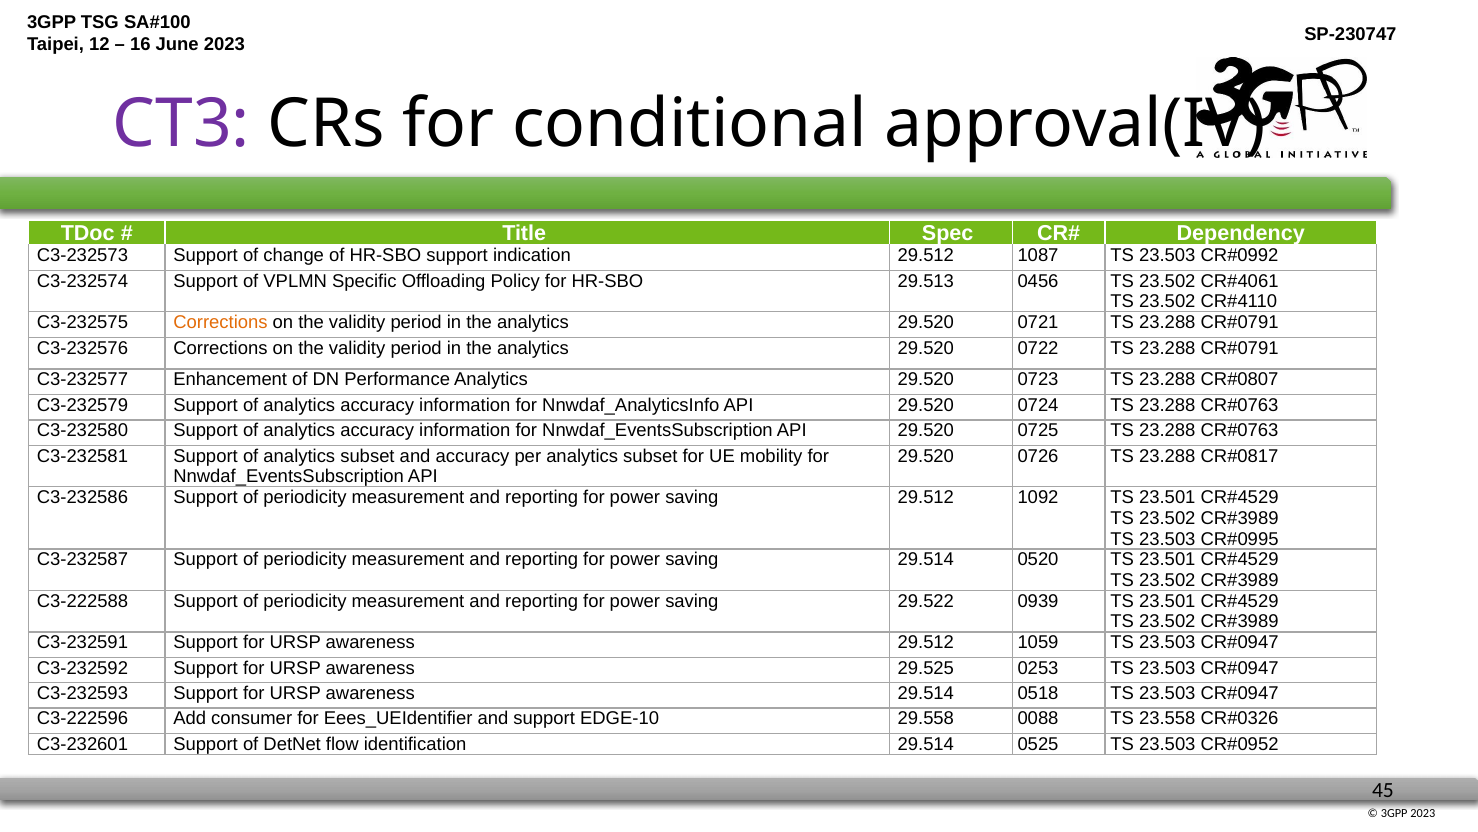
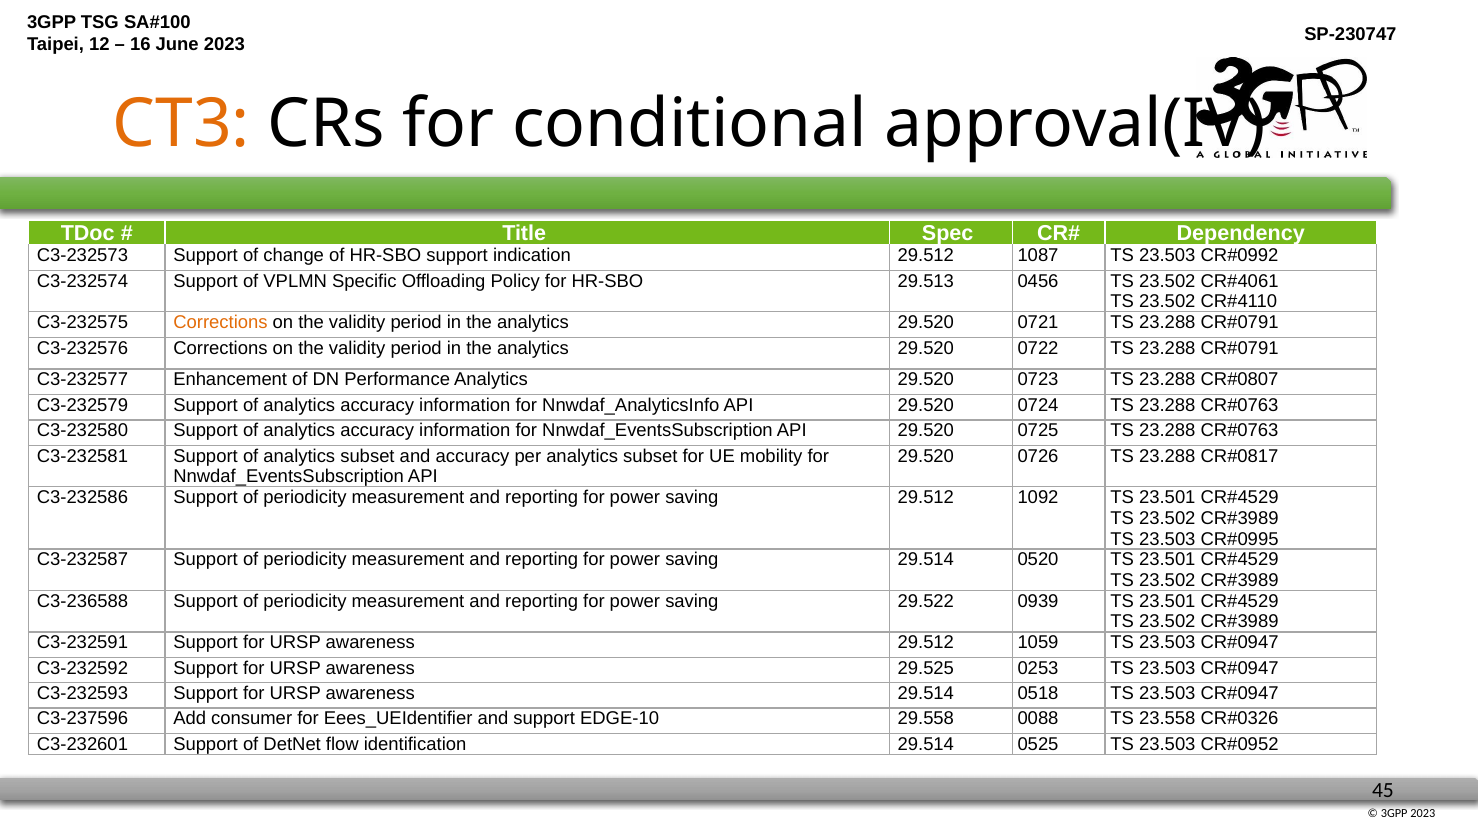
CT3 colour: purple -> orange (181, 124)
C3-222588: C3-222588 -> C3-236588 (82, 601)
C3-222596: C3-222596 -> C3-237596 (82, 718)
